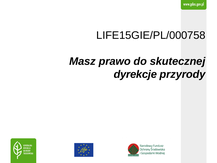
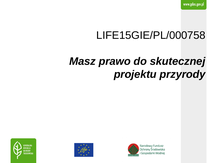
dyrekcje: dyrekcje -> projektu (135, 74)
